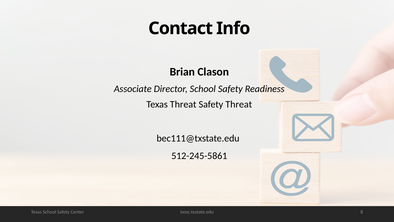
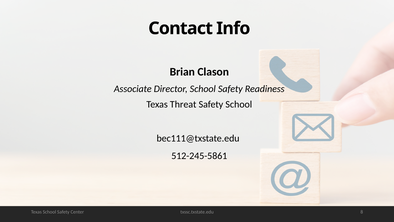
Safety Threat: Threat -> School (239, 104)
